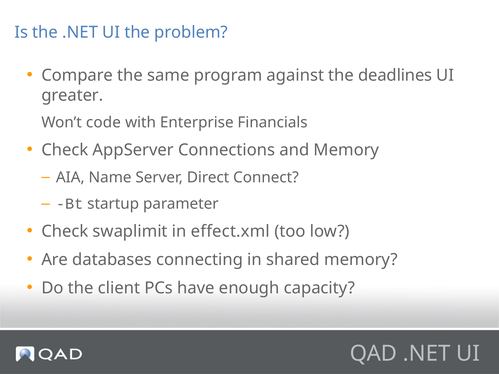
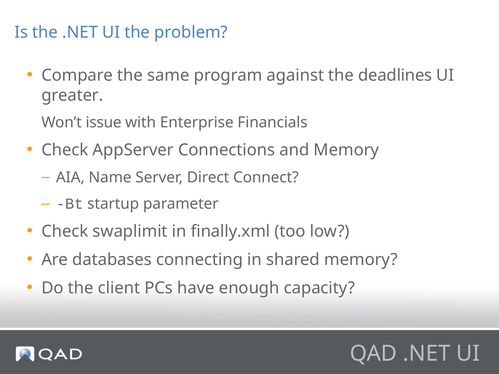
code: code -> issue (104, 123)
effect.xml: effect.xml -> finally.xml (230, 232)
